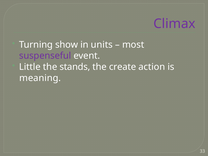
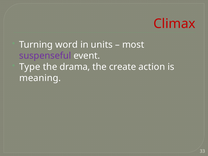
Climax colour: purple -> red (174, 24)
show: show -> word (67, 45)
Little: Little -> Type (30, 67)
stands: stands -> drama (75, 67)
